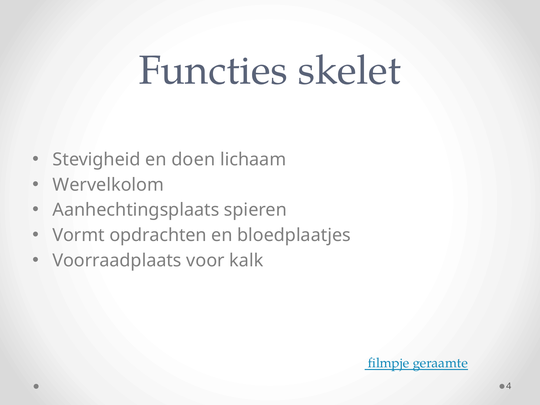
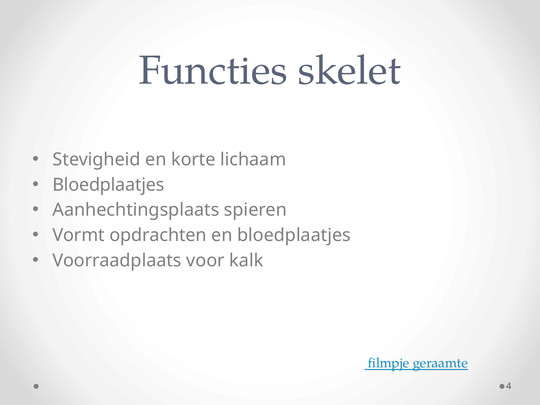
doen: doen -> korte (193, 160)
Wervelkolom: Wervelkolom -> Bloedplaatjes (108, 185)
